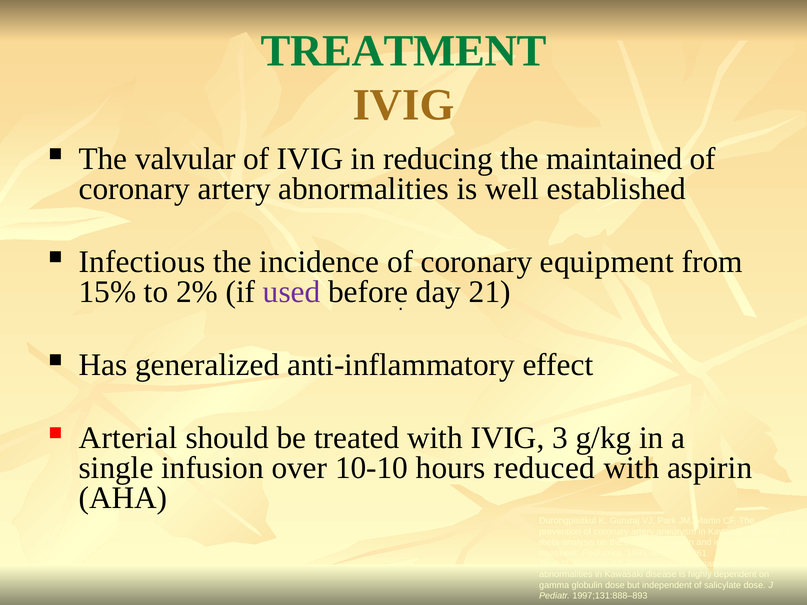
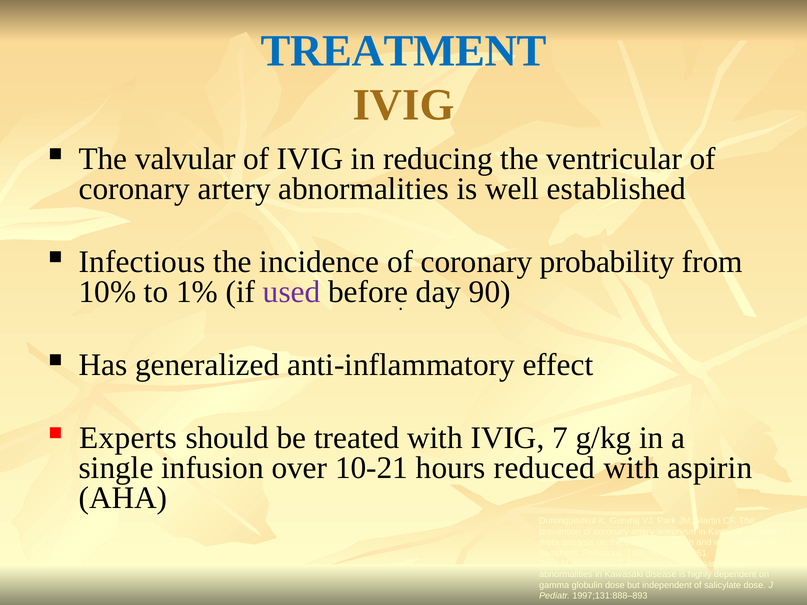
TREATMENT colour: green -> blue (404, 51)
maintained: maintained -> ventricular (614, 159)
equipment: equipment -> probability (607, 262)
15%: 15% -> 10% (107, 292)
2%: 2% -> 1% (197, 292)
21: 21 -> 90 (490, 292)
Arterial: Arterial -> Experts (128, 438)
3: 3 -> 7 (560, 438)
10-10: 10-10 -> 10-21 (372, 468)
